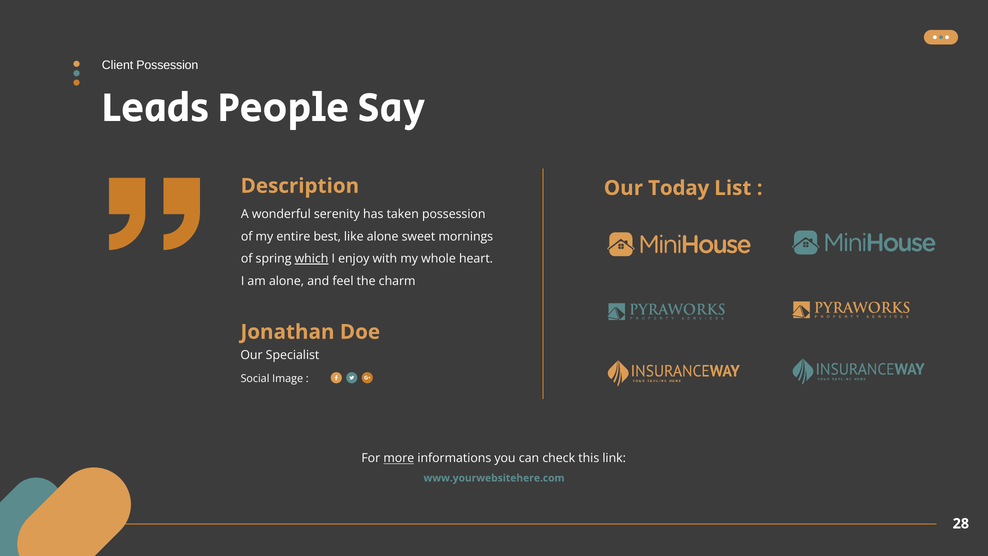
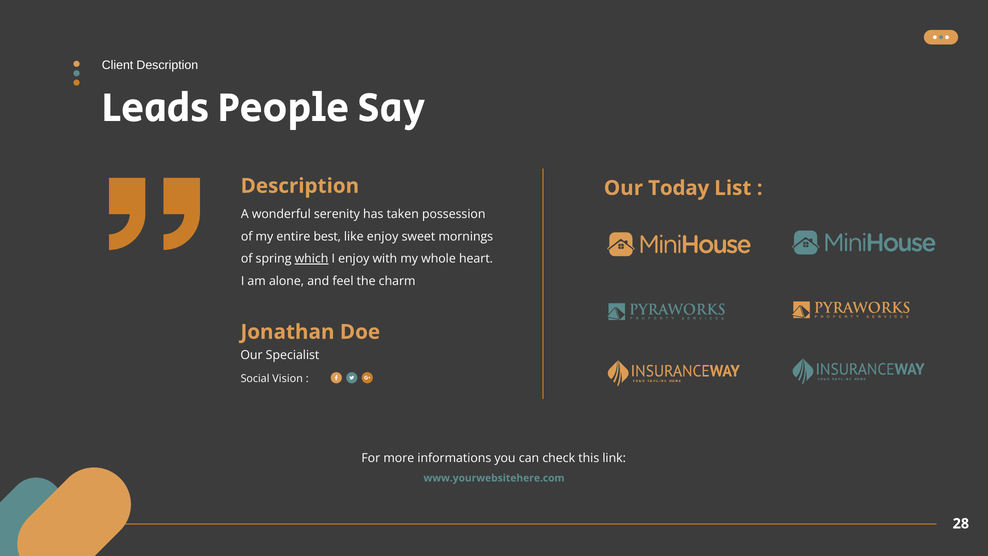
Client Possession: Possession -> Description (167, 65)
like alone: alone -> enjoy (383, 236)
Image: Image -> Vision (288, 378)
more underline: present -> none (399, 458)
